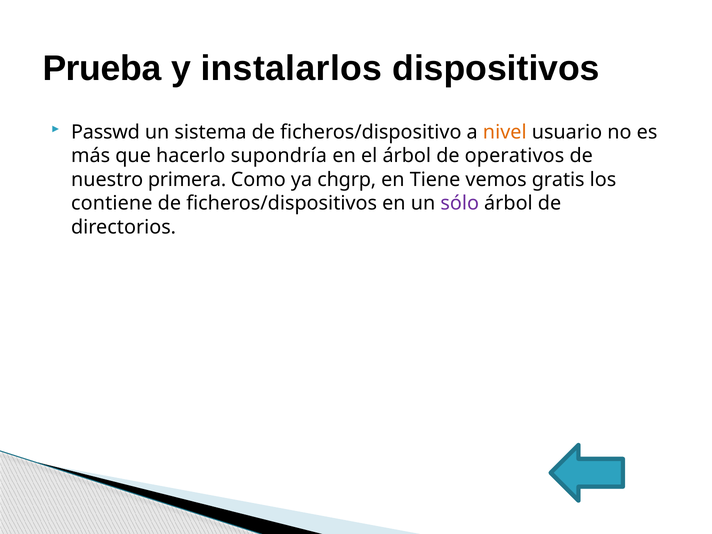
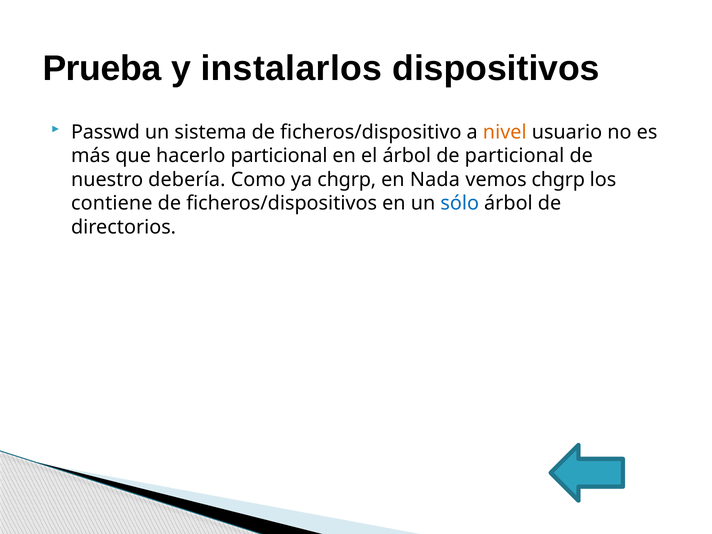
hacerlo supondría: supondría -> particional (279, 156)
de operativos: operativos -> particional (515, 156)
primera: primera -> debería (187, 180)
Tiene: Tiene -> Nada (435, 180)
vemos gratis: gratis -> chgrp (558, 180)
sólo colour: purple -> blue (460, 203)
